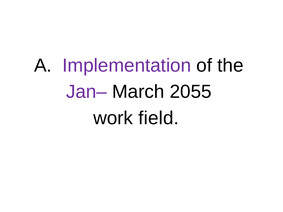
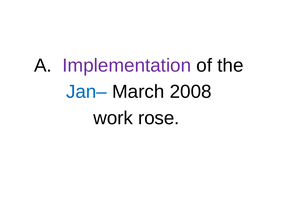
Jan– colour: purple -> blue (86, 92)
2055: 2055 -> 2008 (191, 92)
field: field -> rose (159, 118)
